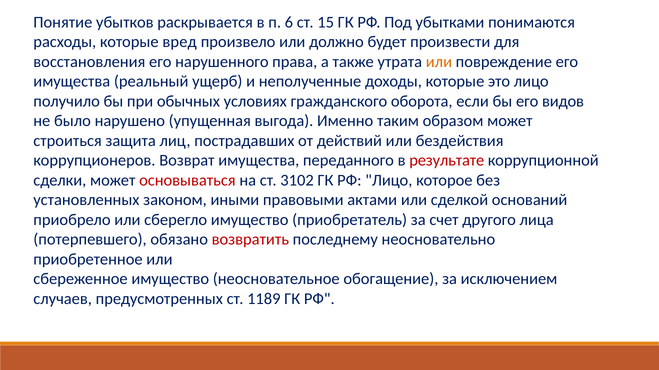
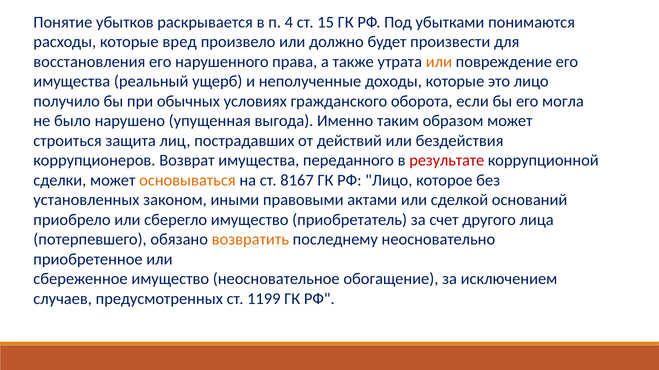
6: 6 -> 4 (289, 22)
видов: видов -> могла (563, 101)
основываться colour: red -> orange (187, 181)
3102: 3102 -> 8167 (297, 181)
возвратить colour: red -> orange (250, 240)
1189: 1189 -> 1199 (264, 299)
